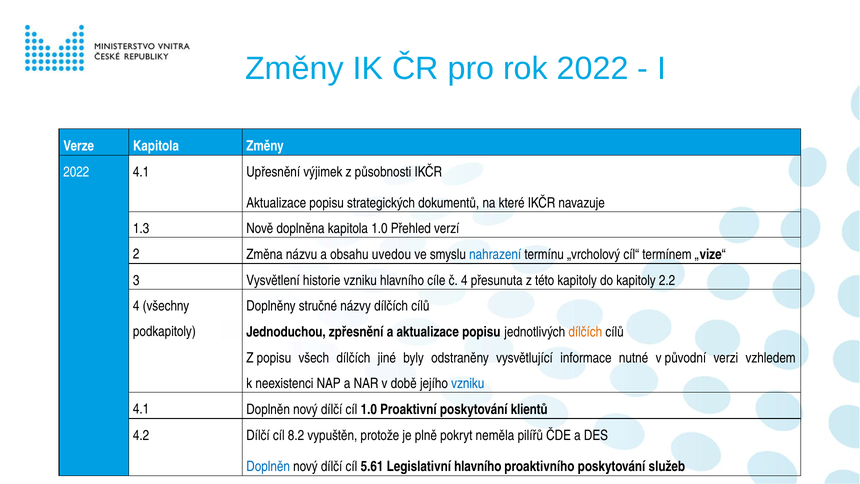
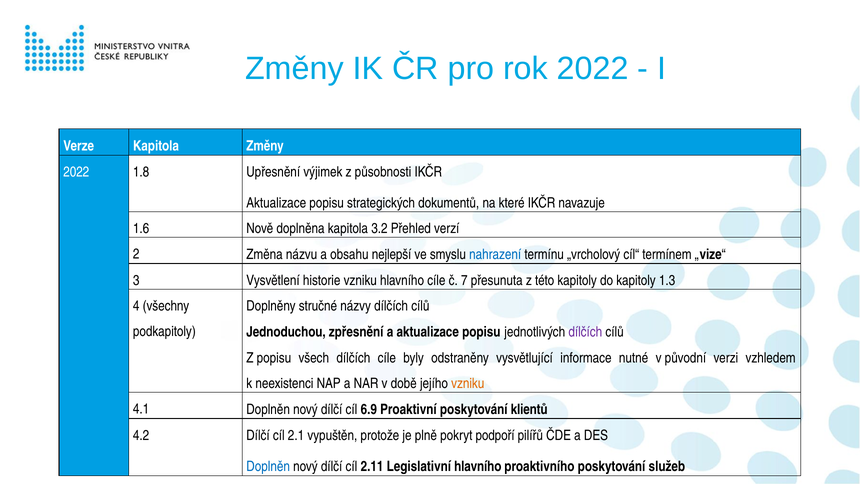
2022 4.1: 4.1 -> 1.8 (141, 172)
1.3: 1.3 -> 1.6 (141, 228)
kapitola 1.0: 1.0 -> 3.2 (379, 228)
uvedou: uvedou -> nejlepší (392, 254)
č 4: 4 -> 7 (464, 280)
2.2: 2.2 -> 1.3 (667, 280)
dílčích colour: orange -> purple (585, 332)
dílčích jiné: jiné -> cíle (387, 358)
vzniku colour: blue -> orange (468, 383)
cíl 1.0: 1.0 -> 6.9 (369, 409)
8.2: 8.2 -> 2.1 (296, 435)
neměla: neměla -> podpoří (495, 435)
5.61: 5.61 -> 2.11 (372, 466)
